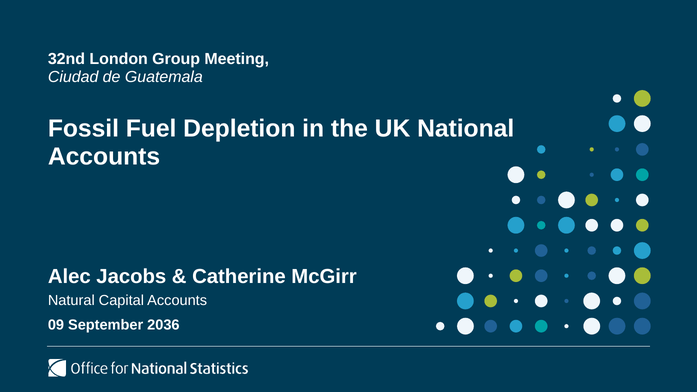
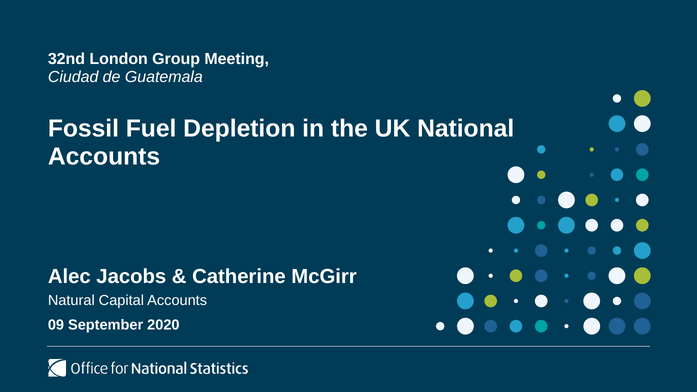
2036: 2036 -> 2020 (163, 325)
